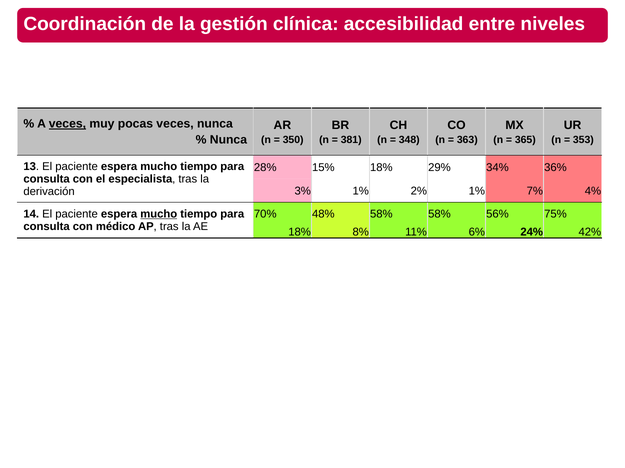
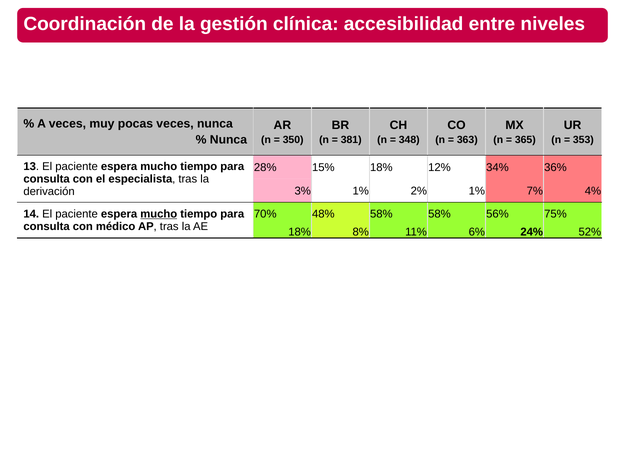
veces underline: present -> none (67, 124)
29%: 29% -> 12% (439, 168)
42%: 42% -> 52% (590, 232)
